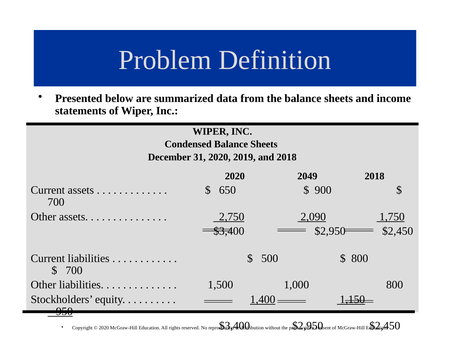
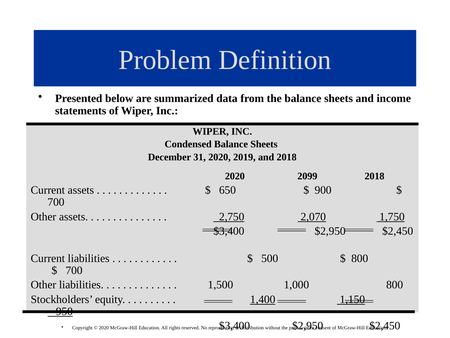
2049: 2049 -> 2099 (307, 176)
2,090: 2,090 -> 2,070 (313, 216)
